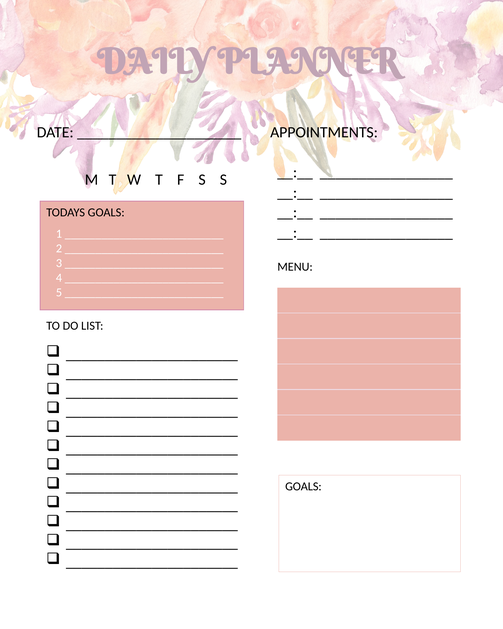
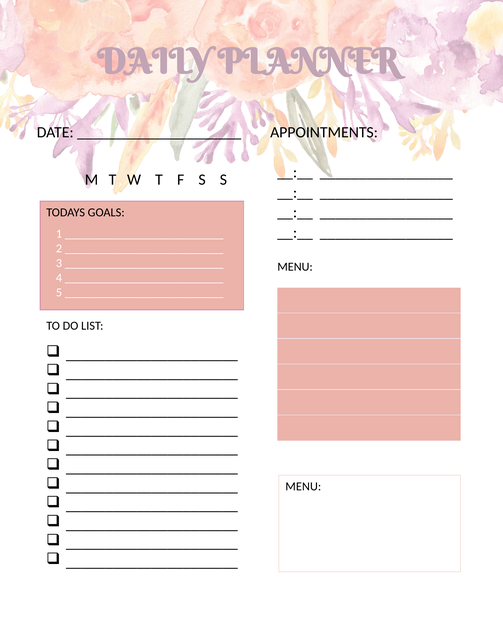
GOALS: GOALS -> MENU (303, 486)
